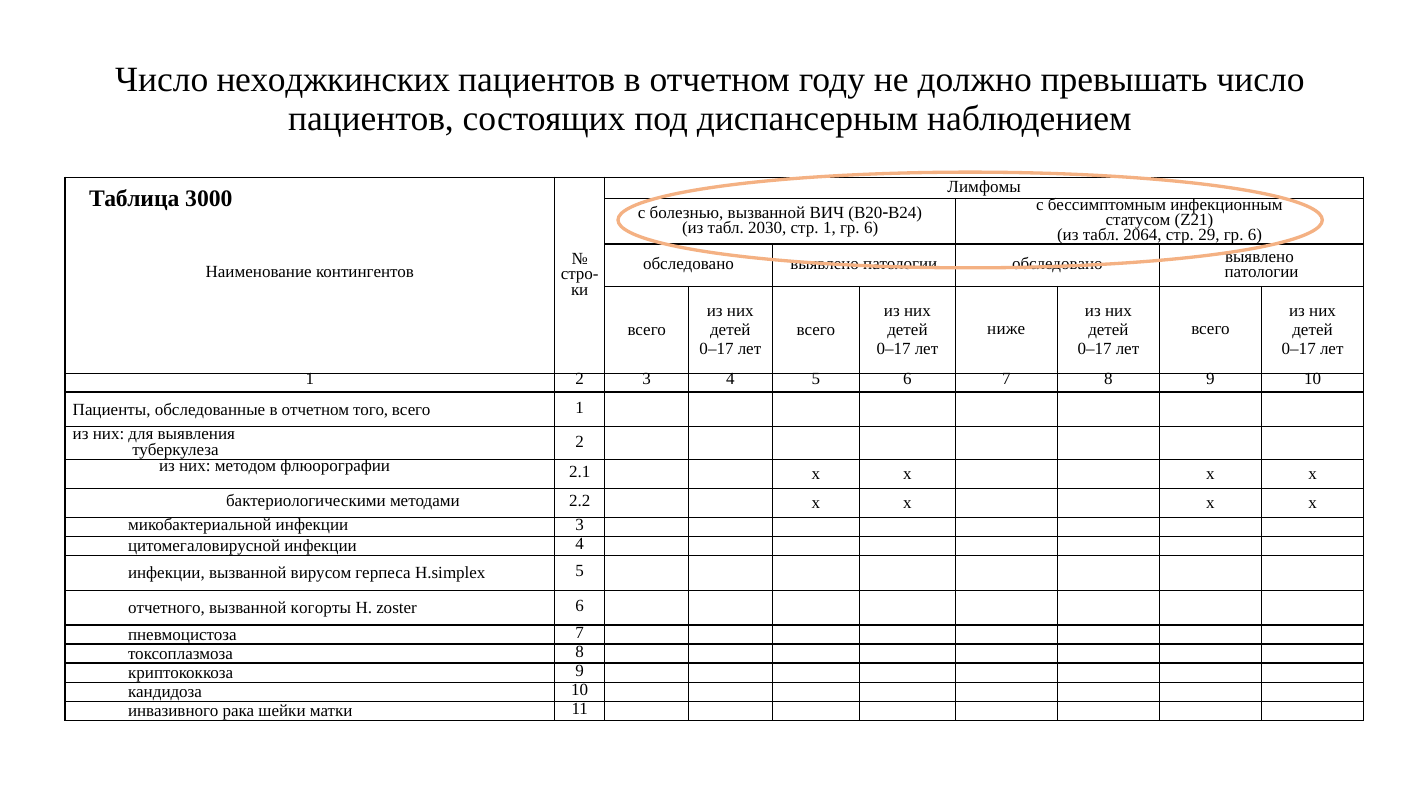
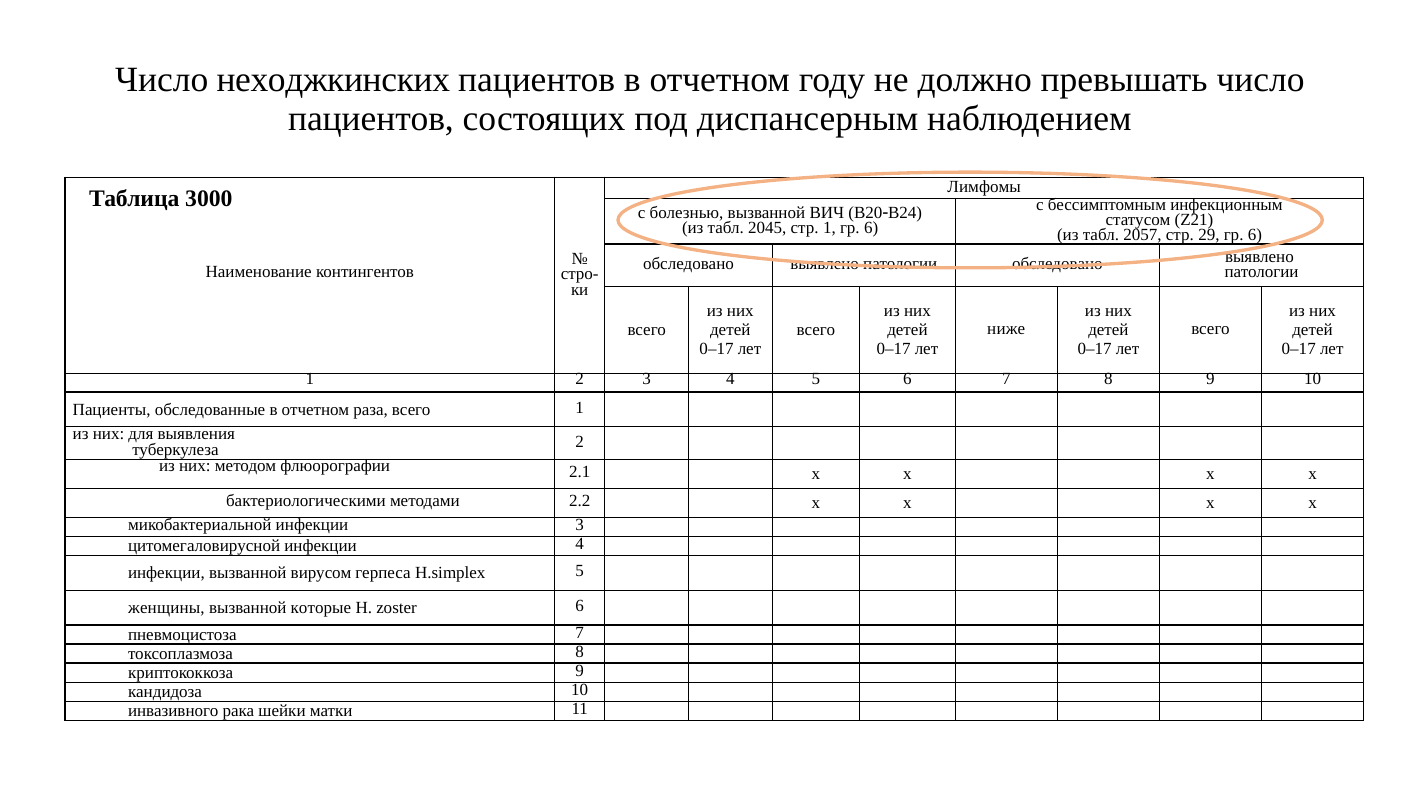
2030: 2030 -> 2045 (767, 228)
2064: 2064 -> 2057 (1142, 235)
того: того -> раза (371, 409)
отчетного: отчетного -> женщины (166, 608)
когорты: когорты -> которые (321, 608)
